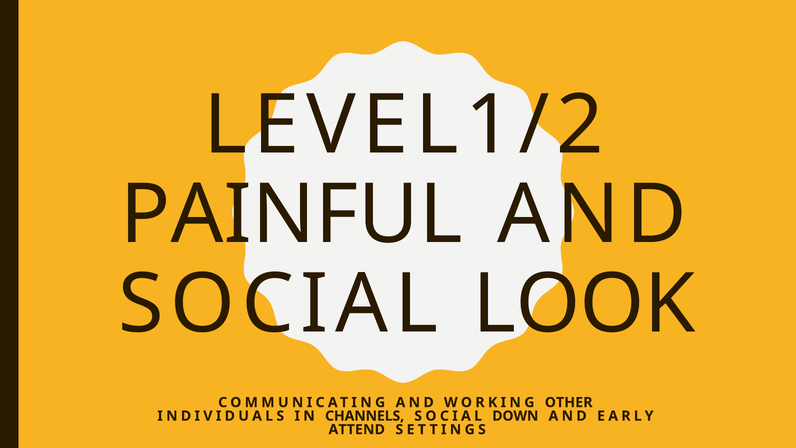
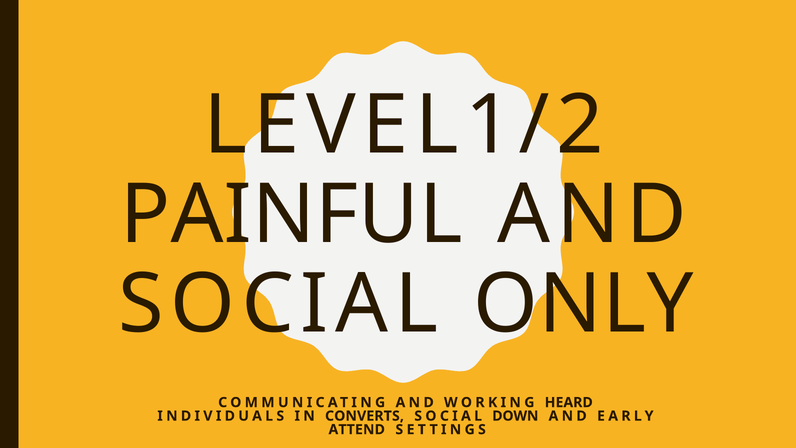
LOOK: LOOK -> ONLY (583, 304)
OTHER: OTHER -> HEARD (569, 402)
CHANNELS: CHANNELS -> CONVERTS (364, 416)
